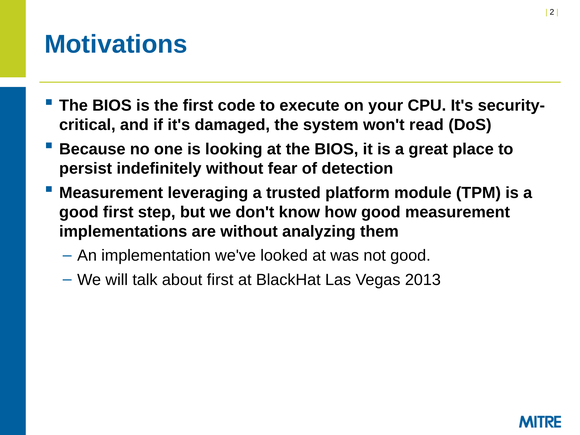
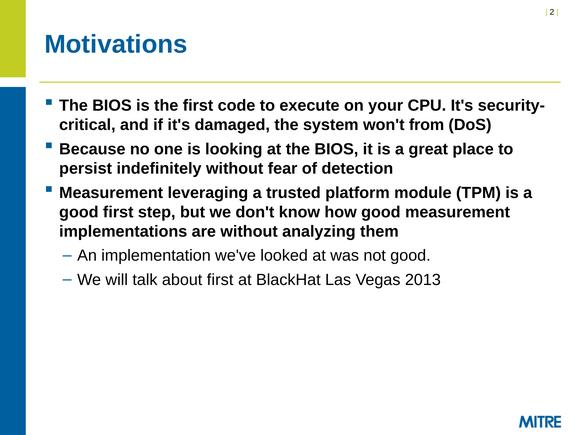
read: read -> from (427, 125)
